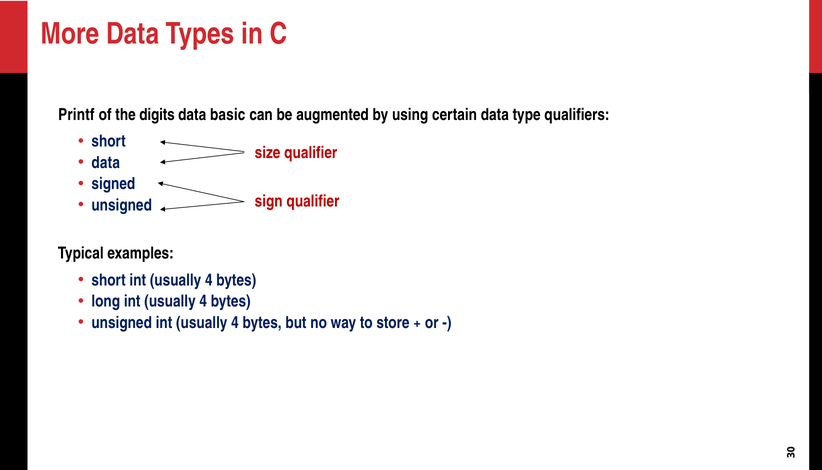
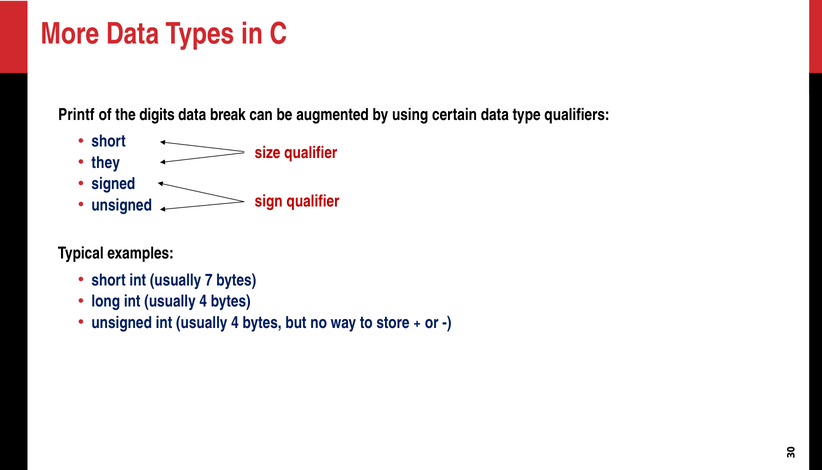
basic: basic -> break (228, 115)
data: data -> they (106, 163)
short int usually 4: 4 -> 7 (209, 280)
